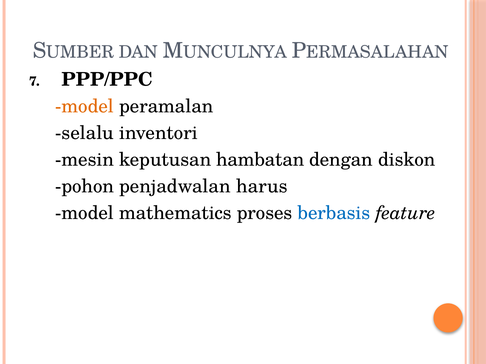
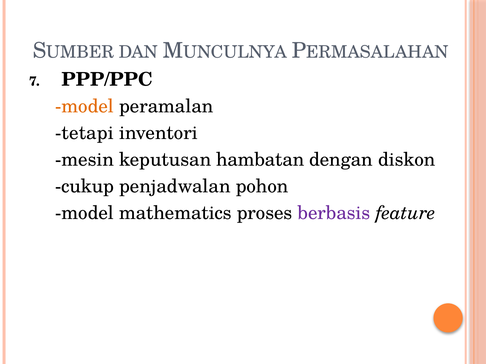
selalu: selalu -> tetapi (85, 133)
pohon: pohon -> cukup (85, 187)
harus: harus -> pohon (262, 187)
berbasis colour: blue -> purple (334, 213)
